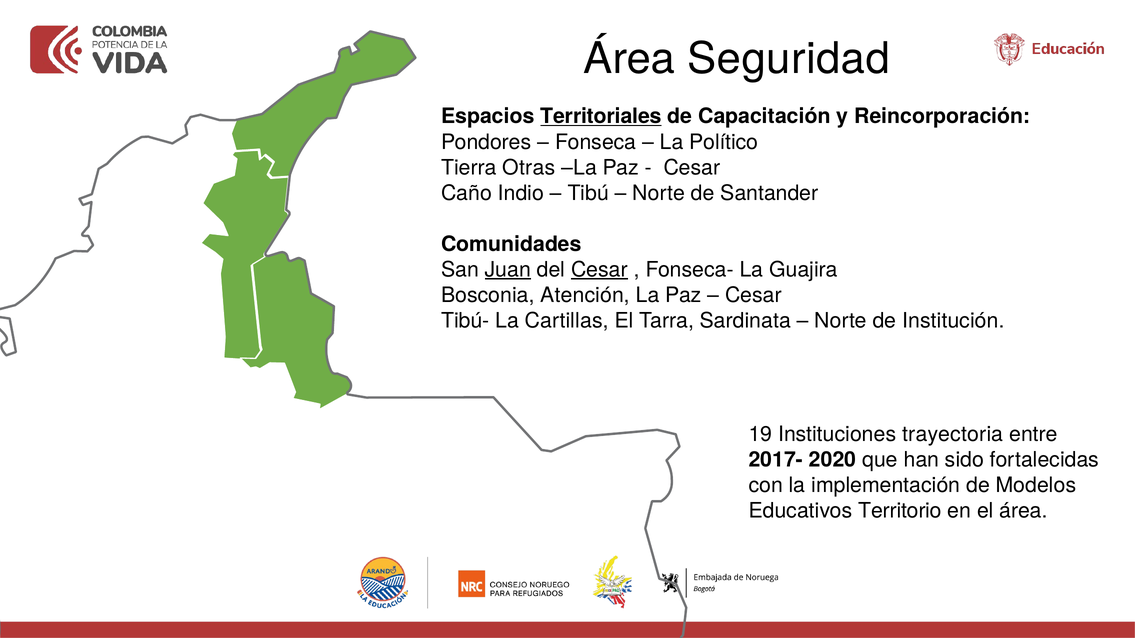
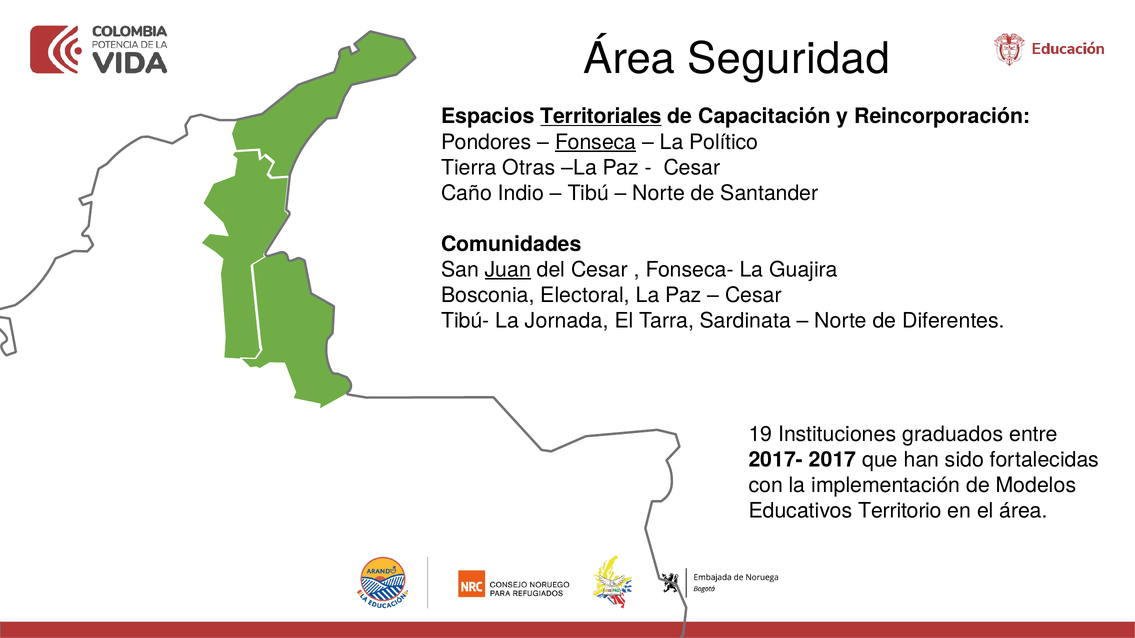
Fonseca underline: none -> present (596, 142)
Cesar underline: present -> none (599, 270)
Atención: Atención -> Electoral (585, 295)
Cartillas: Cartillas -> Jornada (567, 321)
Institución: Institución -> Diferentes (953, 321)
trayectoria: trayectoria -> graduados (953, 435)
2020: 2020 -> 2017 (833, 460)
